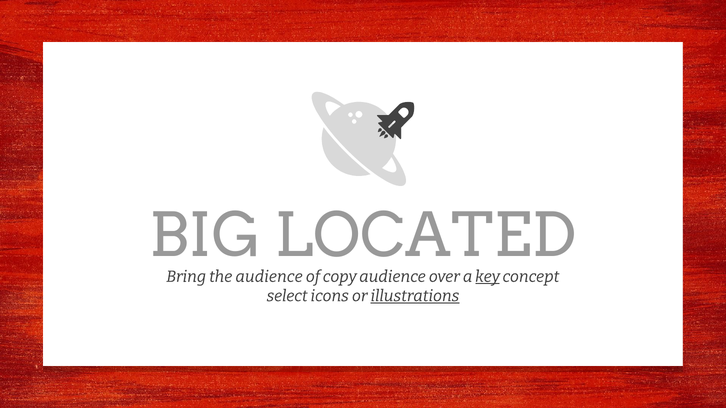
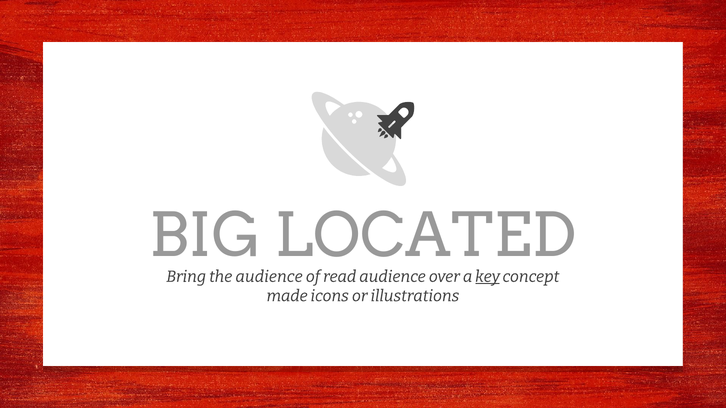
copy: copy -> read (340, 277)
select: select -> made (287, 296)
illustrations underline: present -> none (415, 296)
